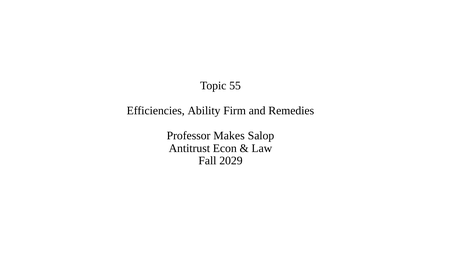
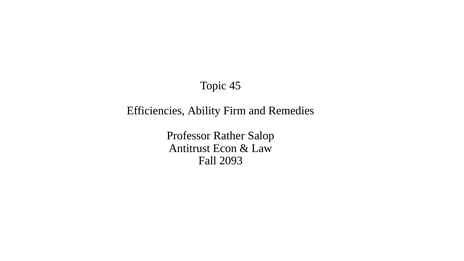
55: 55 -> 45 (235, 86)
Makes: Makes -> Rather (229, 136)
2029: 2029 -> 2093 (231, 161)
